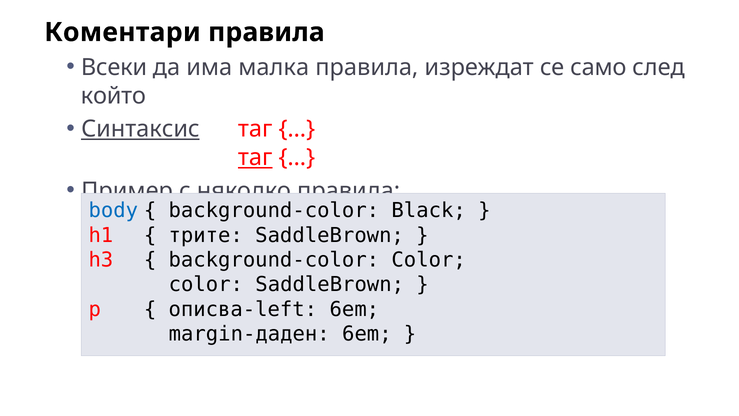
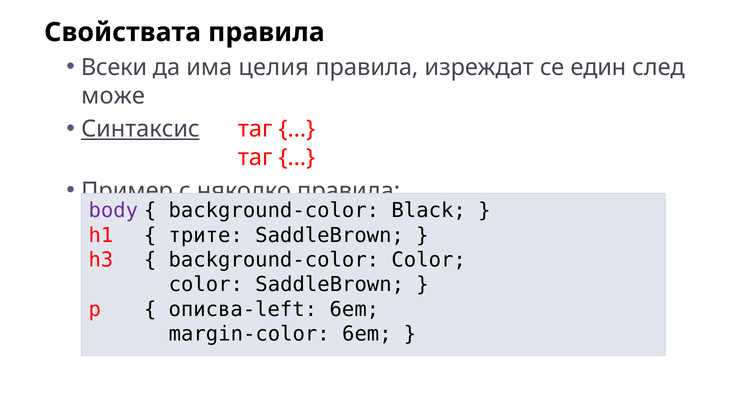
Коментари: Коментари -> Свойствата (123, 32)
малка: малка -> целия (274, 67)
само: само -> един (598, 67)
който: който -> може (113, 96)
таг underline: present -> none (255, 157)
body colour: blue -> purple (113, 210)
margin-даден: margin-даден -> margin-color (249, 334)
